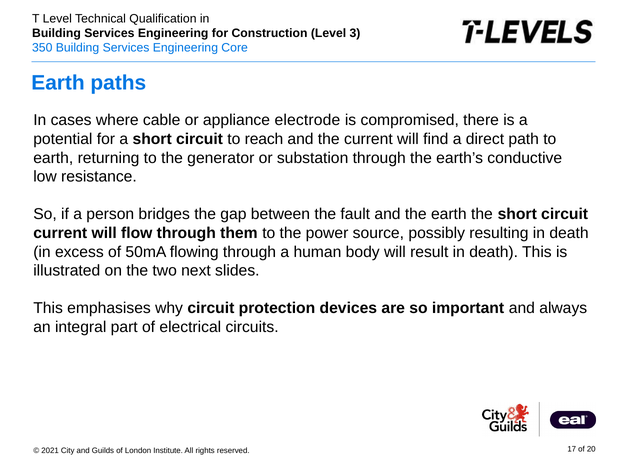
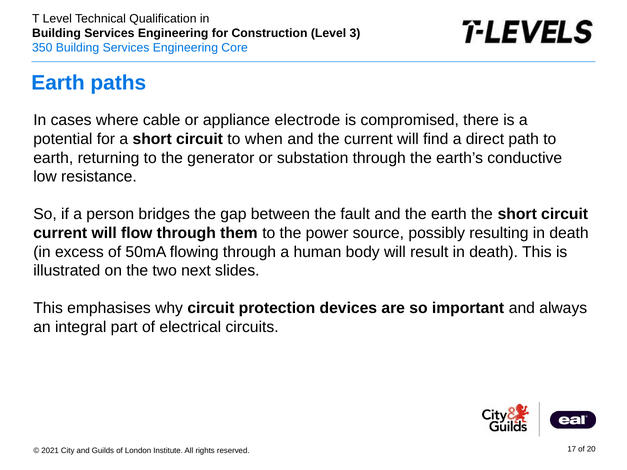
reach: reach -> when (264, 139)
